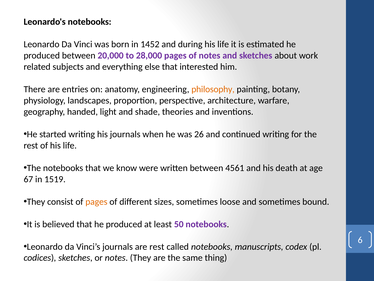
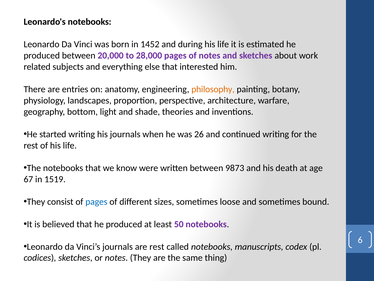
handed: handed -> bottom (82, 112)
4561: 4561 -> 9873 (235, 168)
pages colour: orange -> blue (96, 201)
